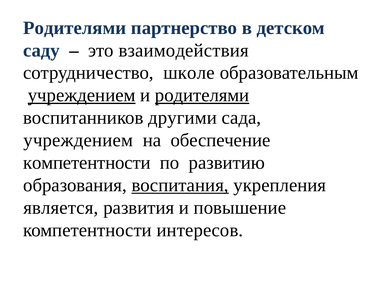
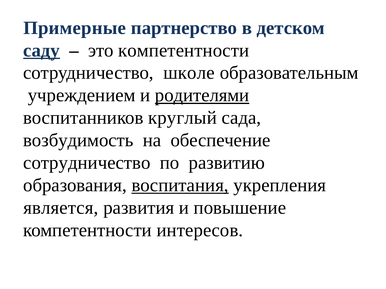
Родителями: Родителями -> Примерные (75, 28)
саду underline: none -> present (42, 50)
это взаимодействия: взаимодействия -> компетентности (184, 50)
учреждением underline: present -> none (82, 95)
другими: другими -> круглый (182, 118)
учреждением: учреждением -> возбудимость (78, 141)
компетентности: компетентности -> сотрудничество (87, 163)
